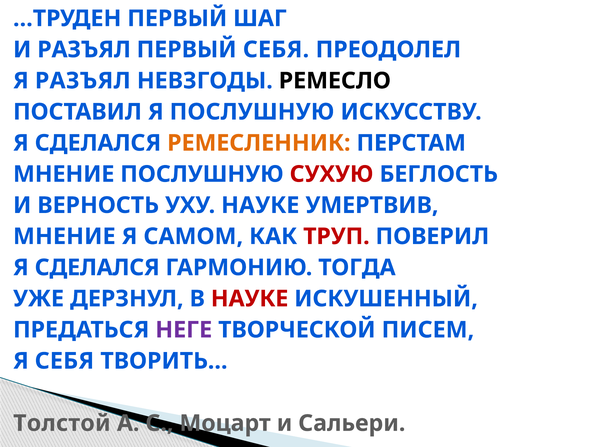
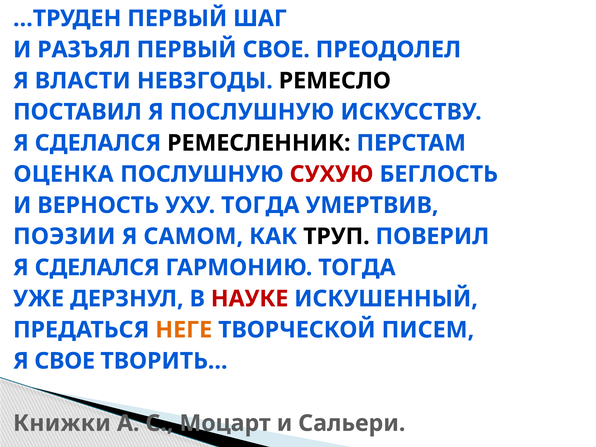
ПЕРВЫЙ СЕБЯ: СЕБЯ -> СВОЕ (276, 50)
Я РАЗЪЯЛ: РАЗЪЯЛ -> ВЛАСТИ (83, 81)
РЕМЕСЛЕННИК colour: orange -> black (259, 143)
МНЕНИЕ: МНЕНИЕ -> ОЦЕНКА (64, 174)
УХУ НАУКЕ: НАУКЕ -> ТОГДА (260, 205)
МНЕНИЕ: МНЕНИЕ -> ПОЭЗИИ (64, 236)
ТРУП colour: red -> black (336, 236)
НЕГЕ colour: purple -> orange (184, 330)
Я СЕБЯ: СЕБЯ -> СВОЕ (65, 361)
Толстой: Толстой -> Книжки (62, 423)
